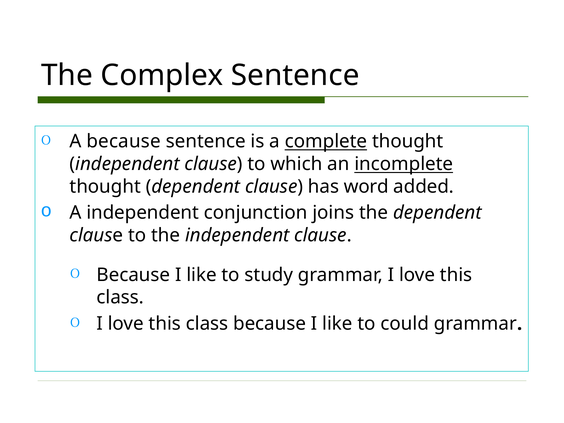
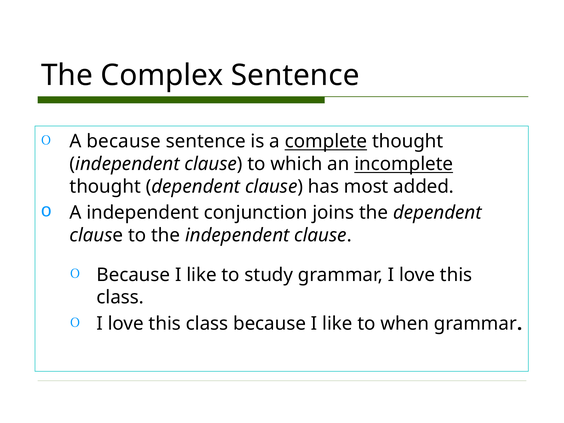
word: word -> most (366, 186)
could: could -> when (405, 324)
